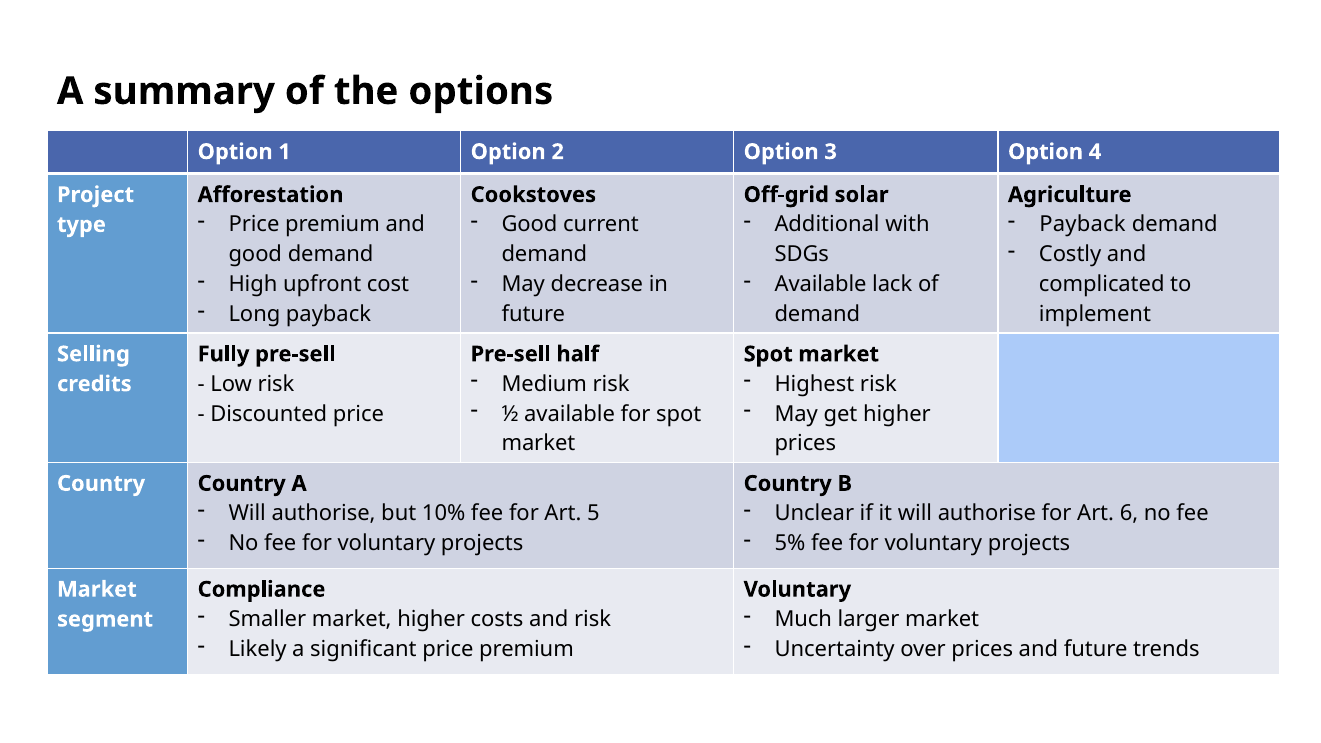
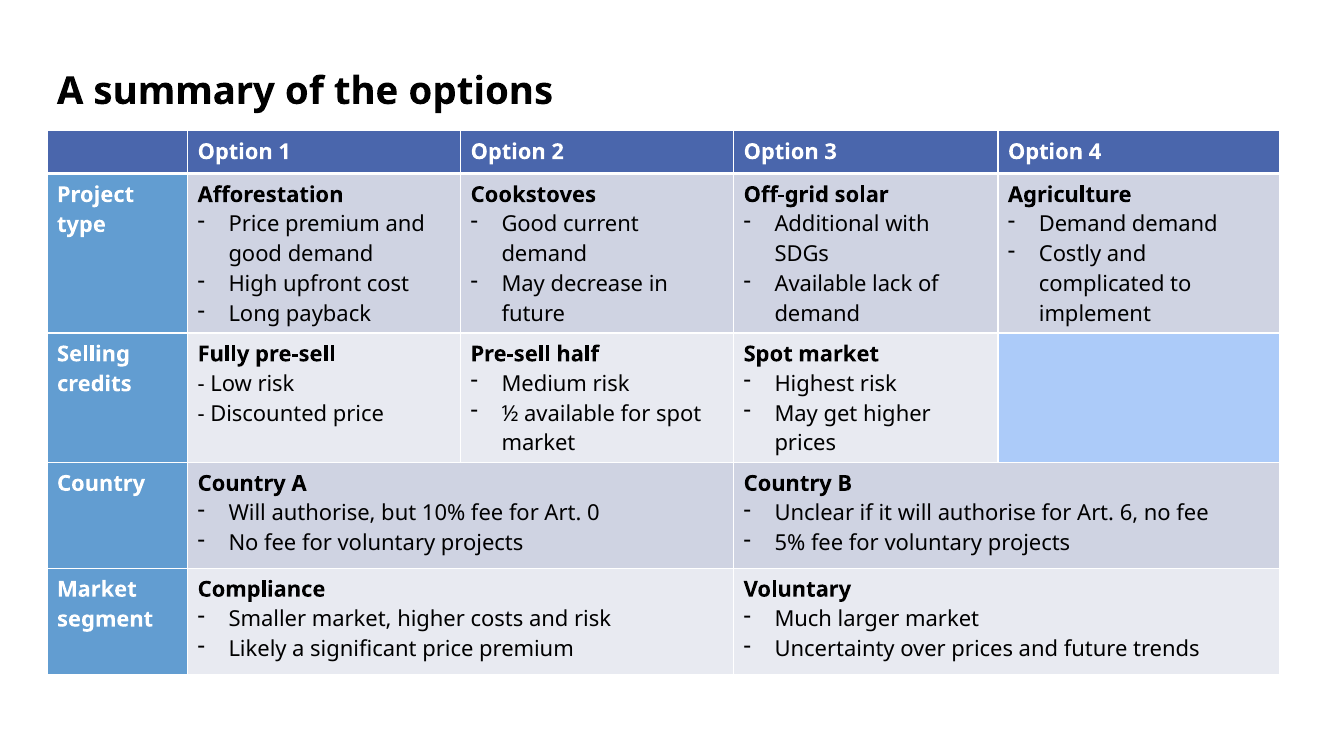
Payback: Payback -> Demand (1083, 225)
5: 5 -> 0 (593, 513)
